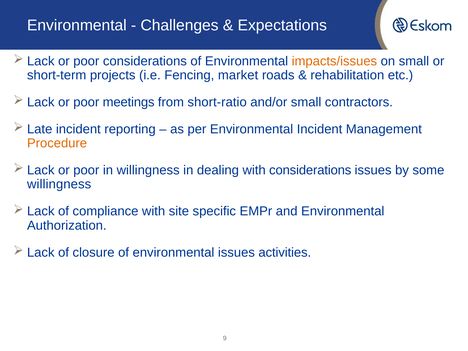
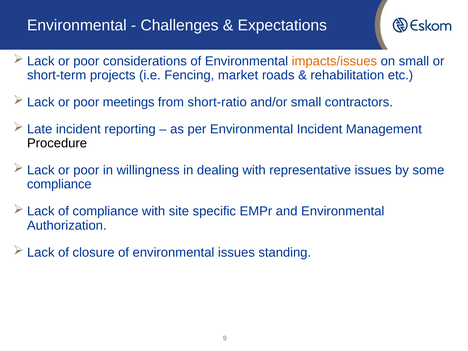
Procedure colour: orange -> black (57, 143)
with considerations: considerations -> representative (310, 170)
willingness: willingness -> compliance (59, 184)
activities: activities -> standing (285, 252)
